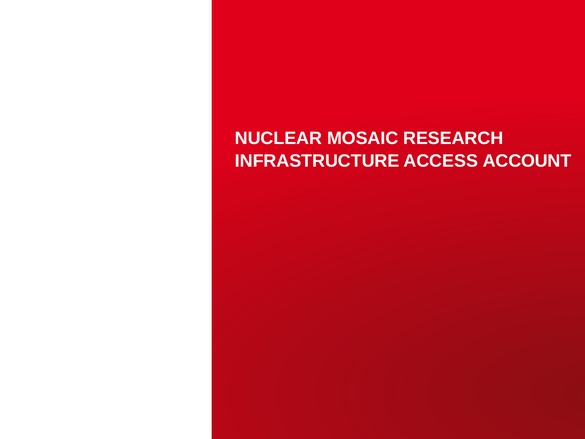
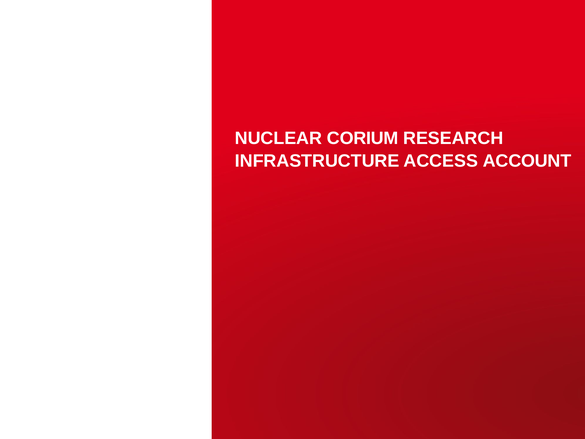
MOSAIC: MOSAIC -> CORIUM (363, 138)
